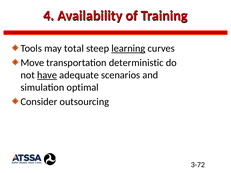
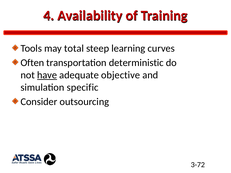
learning underline: present -> none (128, 48)
Move: Move -> Often (32, 63)
scenarios: scenarios -> objective (121, 75)
optimal: optimal -> specific (83, 87)
